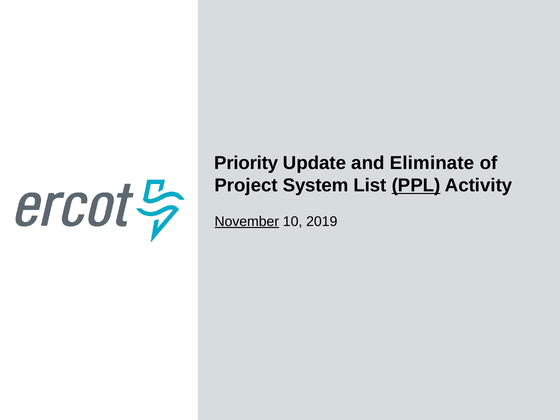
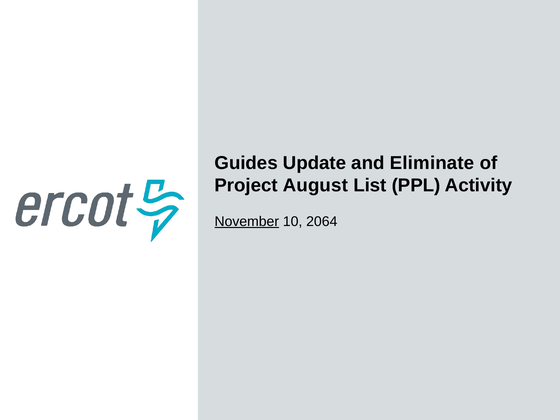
Priority: Priority -> Guides (246, 163)
System: System -> August (315, 185)
PPL underline: present -> none (416, 185)
2019: 2019 -> 2064 (322, 222)
